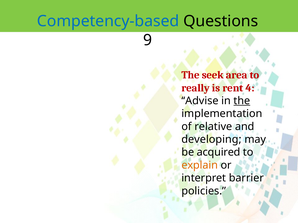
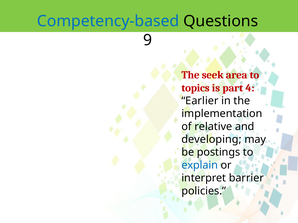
really: really -> topics (196, 88)
rent: rent -> part (233, 88)
Advise: Advise -> Earlier (200, 101)
the underline: present -> none (242, 101)
acquired: acquired -> postings (219, 153)
explain colour: orange -> blue (200, 165)
